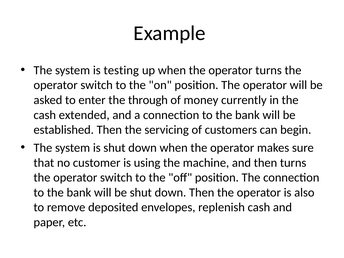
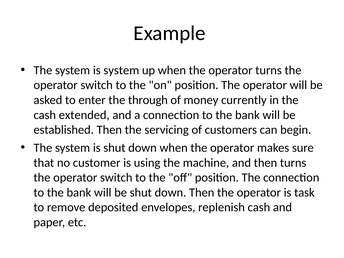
is testing: testing -> system (121, 70)
also: also -> task (304, 192)
